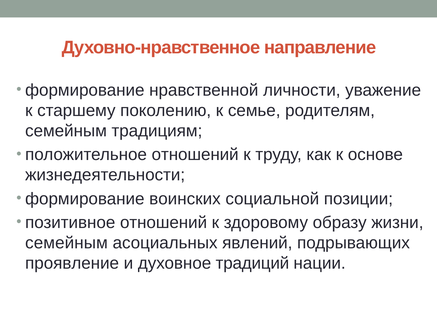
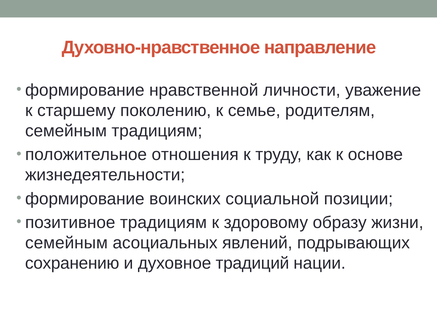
положительное отношений: отношений -> отношения (195, 154)
позитивное отношений: отношений -> традициям (163, 222)
проявление: проявление -> сохранению (72, 263)
